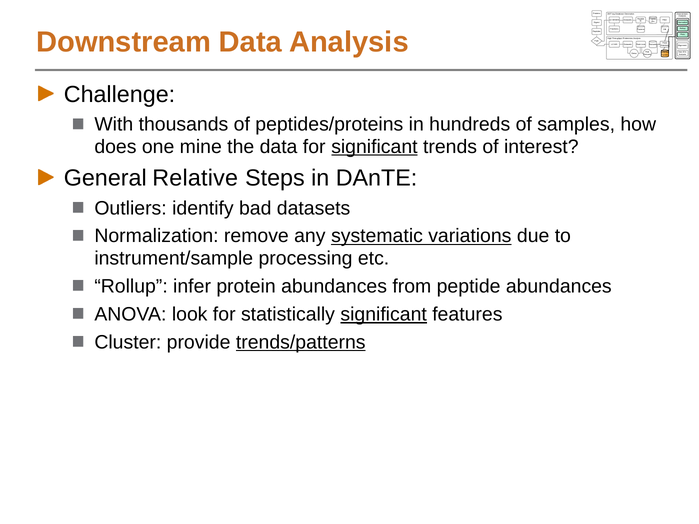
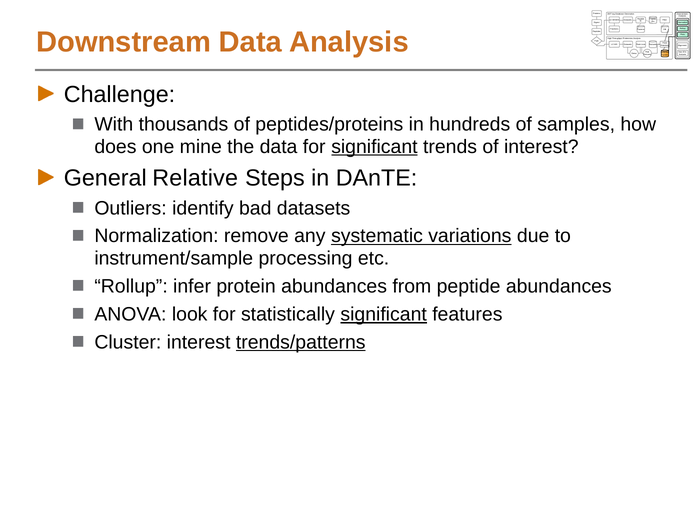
Cluster provide: provide -> interest (199, 342)
